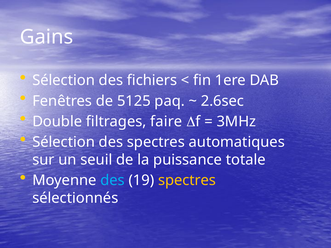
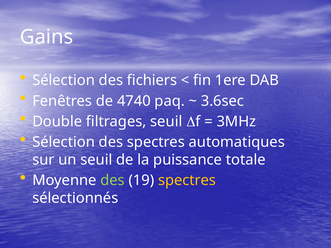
5125: 5125 -> 4740 (134, 101)
2.6sec: 2.6sec -> 3.6sec (222, 101)
filtrages faire: faire -> seuil (166, 122)
des colour: light blue -> light green (113, 181)
